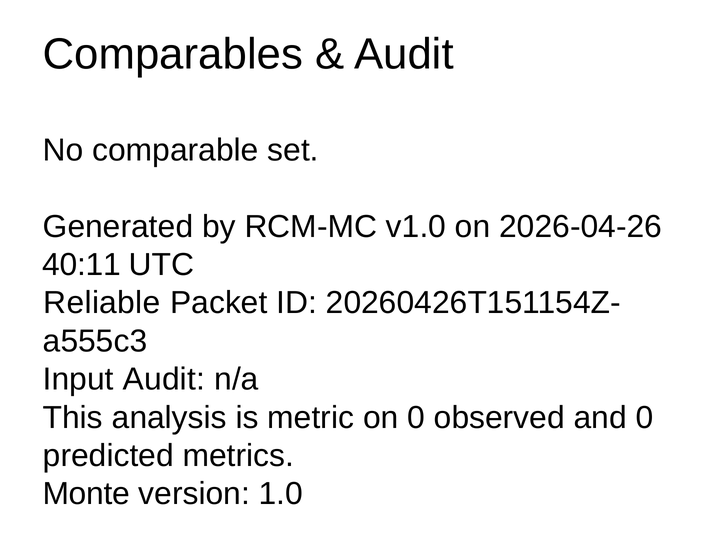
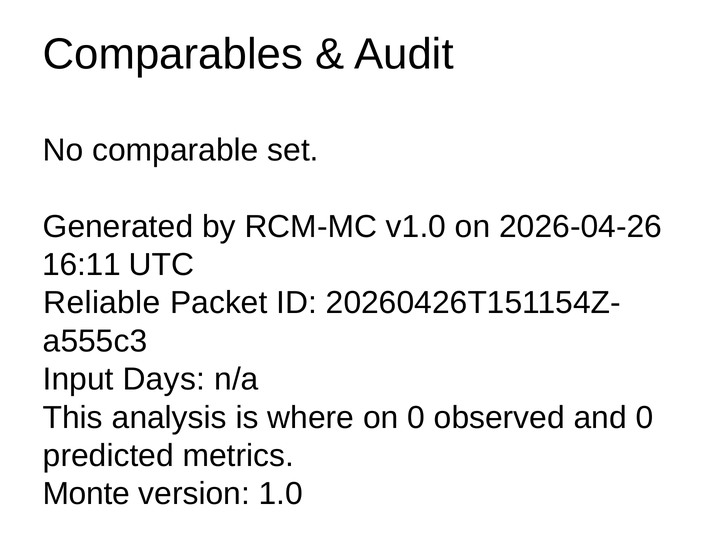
40:11: 40:11 -> 16:11 (82, 265)
Input Audit: Audit -> Days (164, 379)
metric: metric -> where (311, 418)
